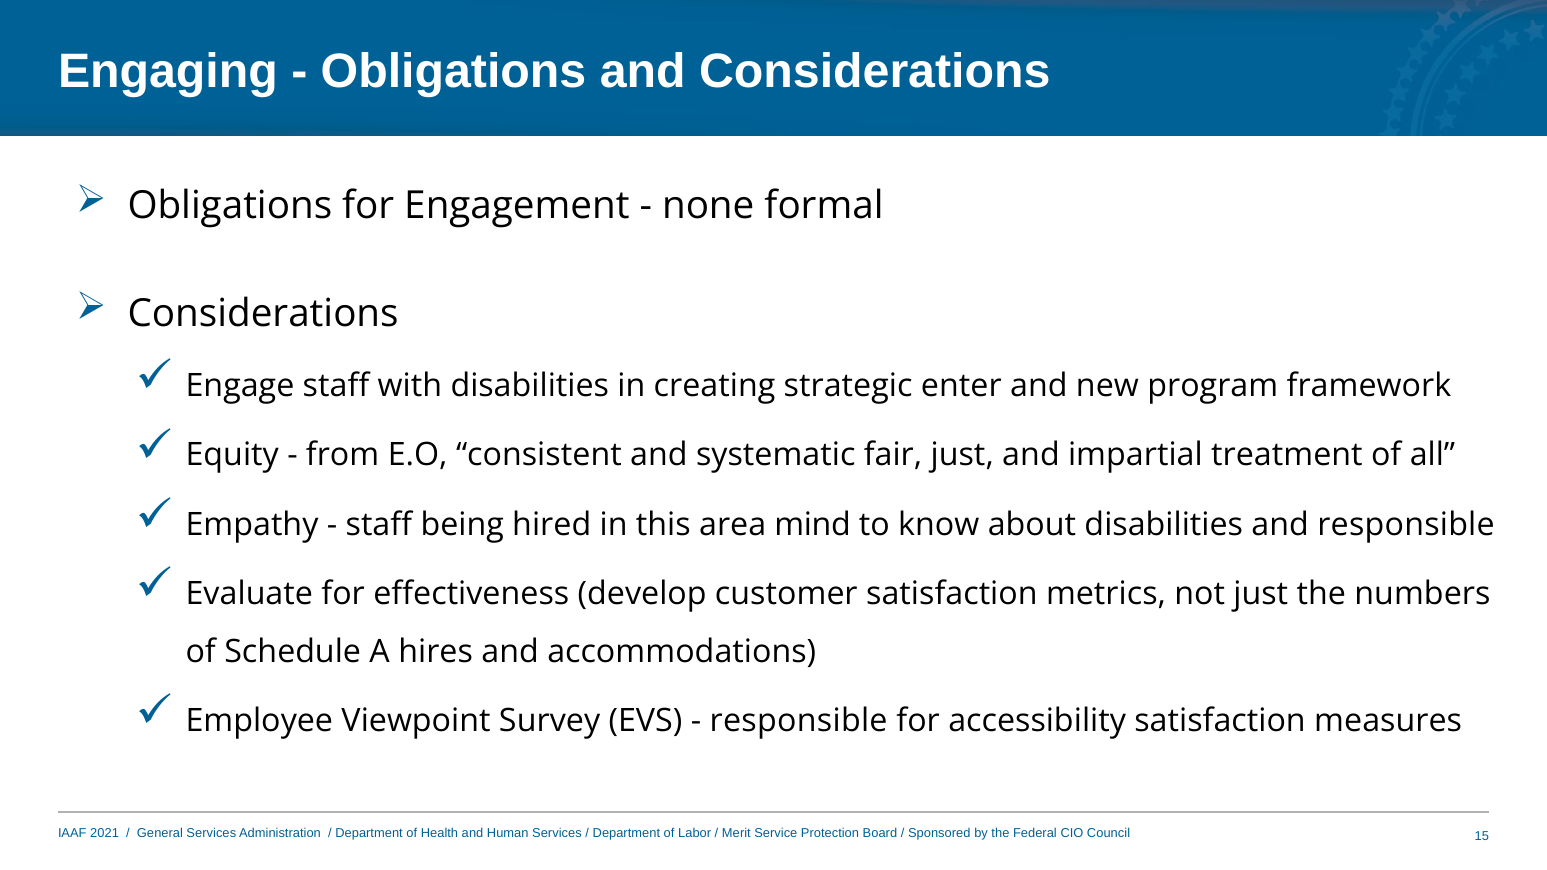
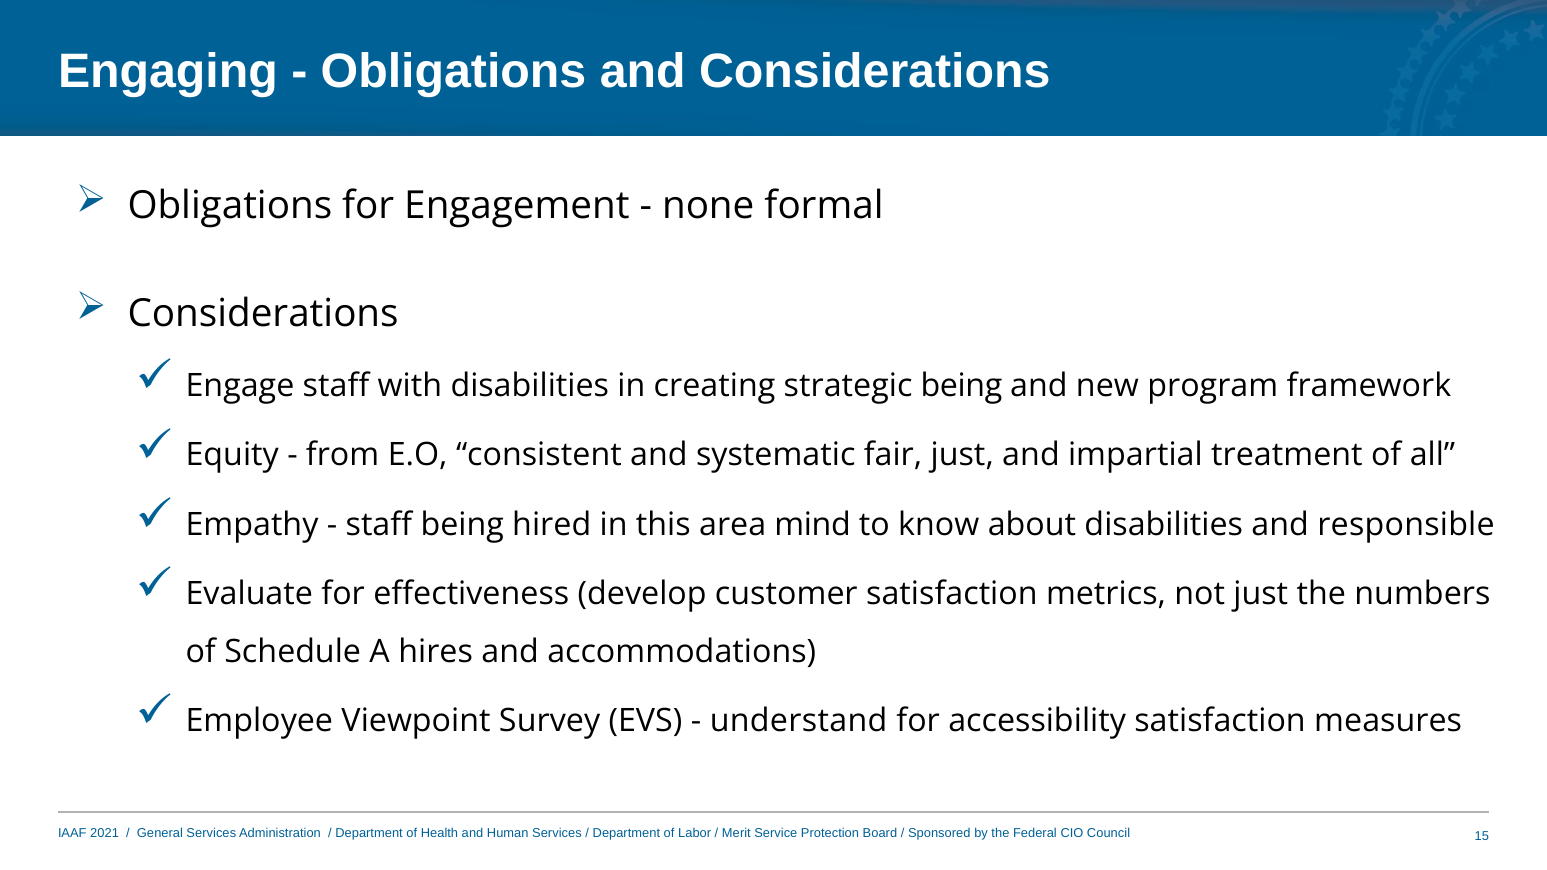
strategic enter: enter -> being (961, 386)
responsible: responsible -> understand (799, 721)
